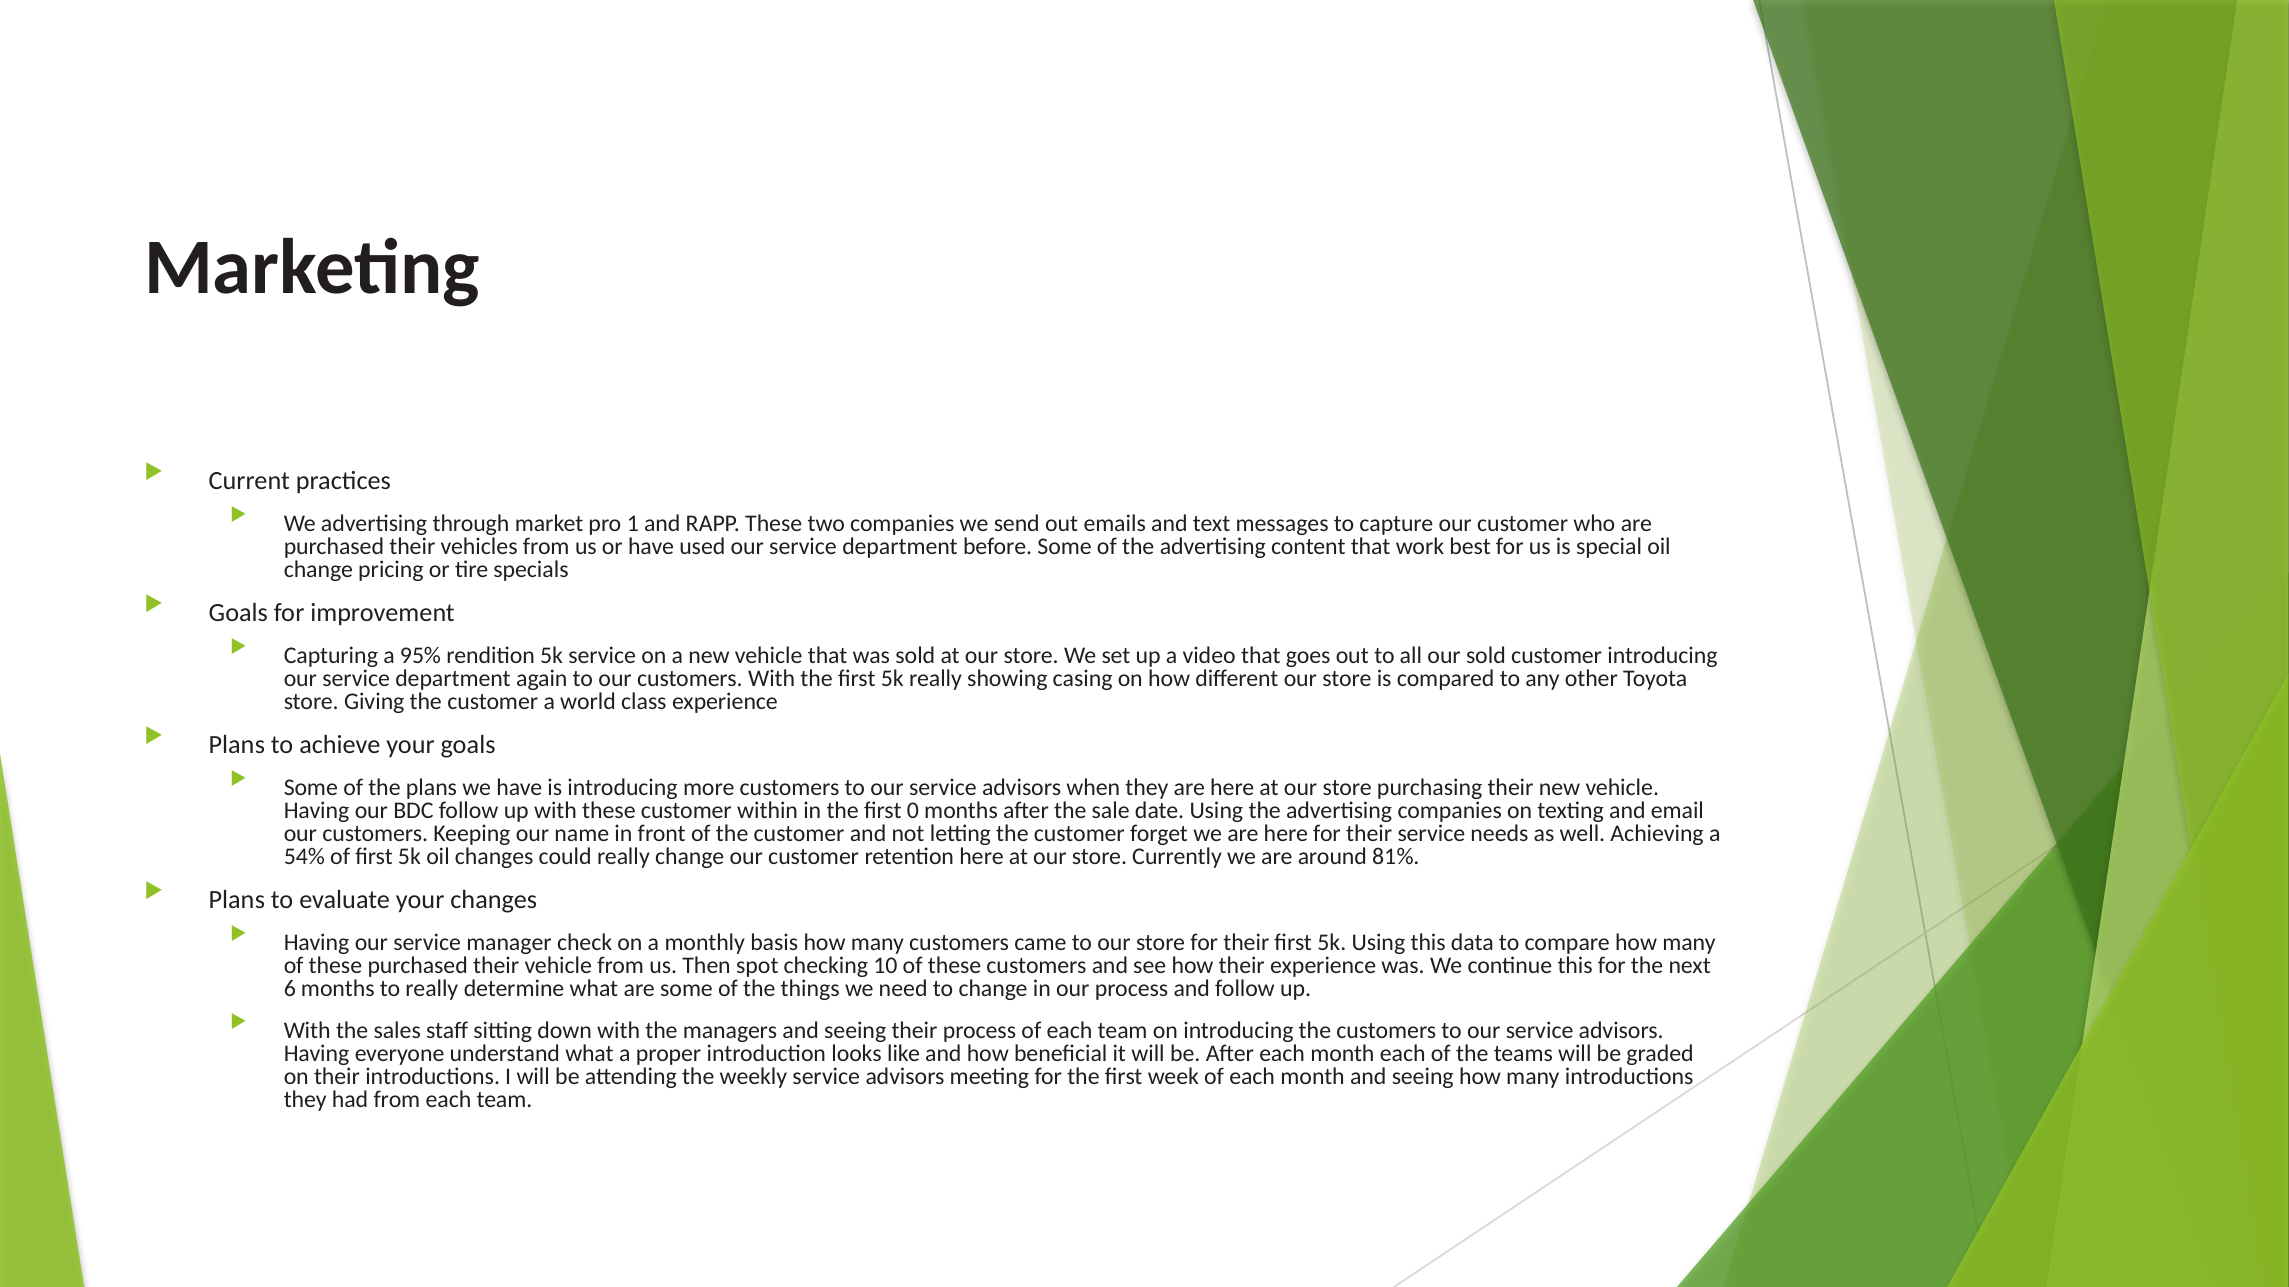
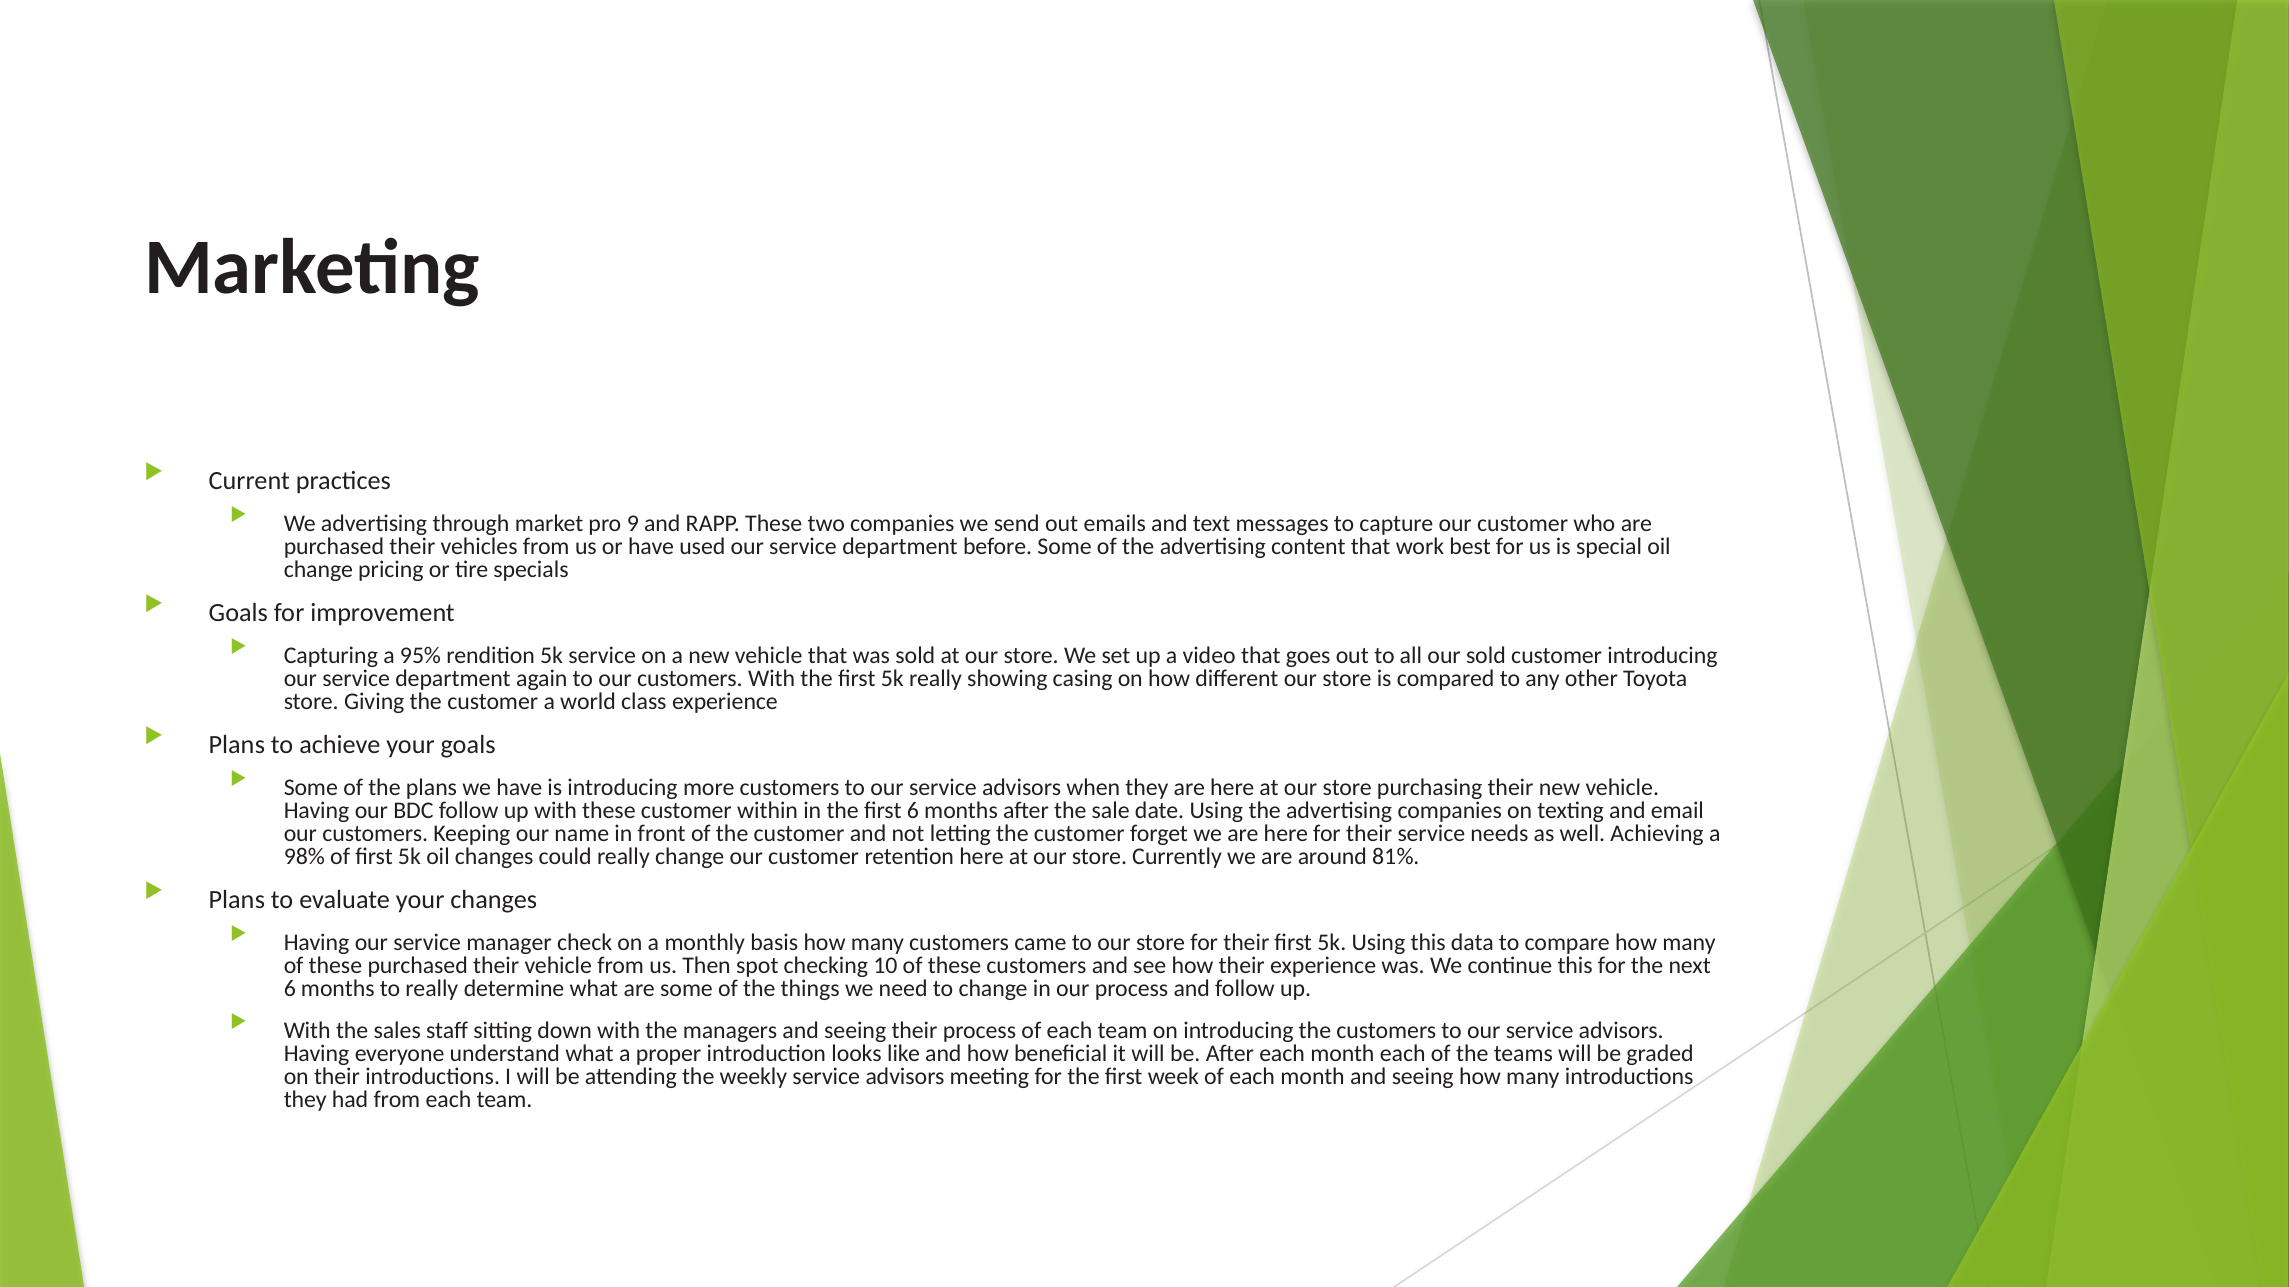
1: 1 -> 9 (633, 524)
first 0: 0 -> 6 (913, 811)
54%: 54% -> 98% (304, 857)
